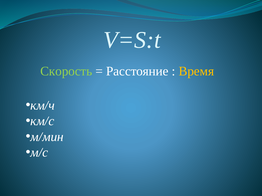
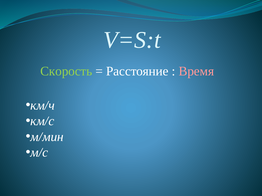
Время colour: yellow -> pink (196, 71)
